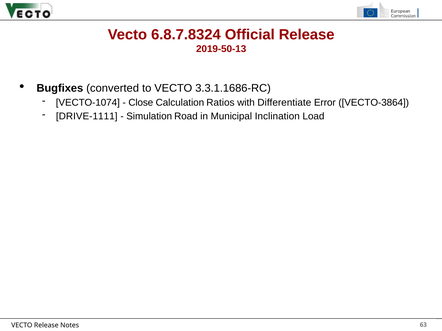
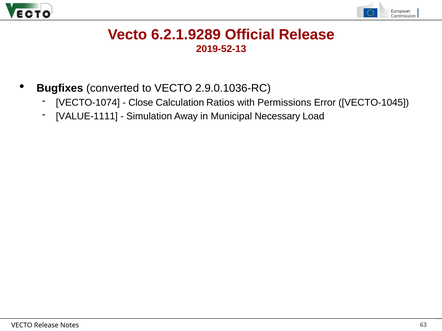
6.8.7.8324: 6.8.7.8324 -> 6.2.1.9289 (186, 35)
2019-50-13: 2019-50-13 -> 2019-52-13 (221, 49)
3.3.1.1686-RC: 3.3.1.1686-RC -> 2.9.0.1036-RC (233, 88)
Differentiate: Differentiate -> Permissions (284, 103)
VECTO-3864: VECTO-3864 -> VECTO-1045 (374, 103)
DRIVE-1111: DRIVE-1111 -> VALUE-1111 (87, 116)
Road: Road -> Away (186, 116)
Inclination: Inclination -> Necessary (277, 116)
